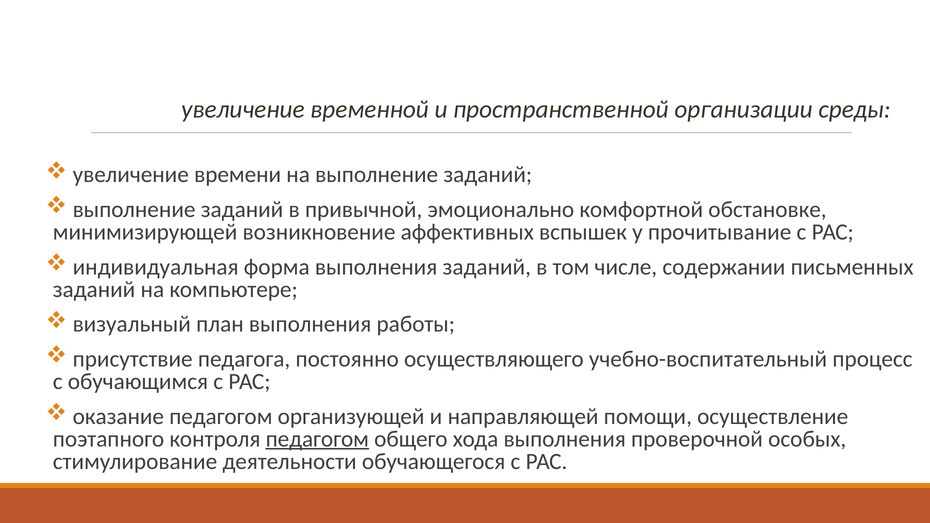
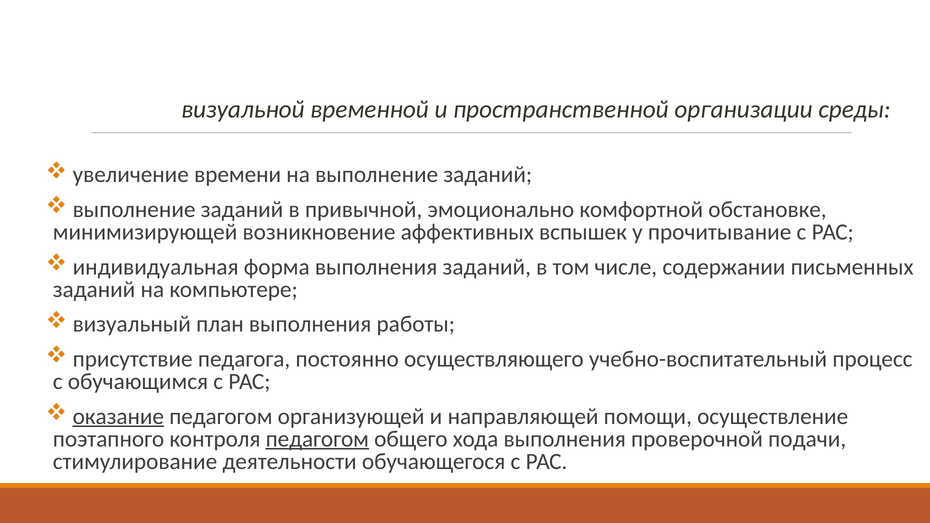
увеличение: увеличение -> визуальной (243, 109)
оказание underline: none -> present (118, 416)
особых: особых -> подачи (807, 439)
